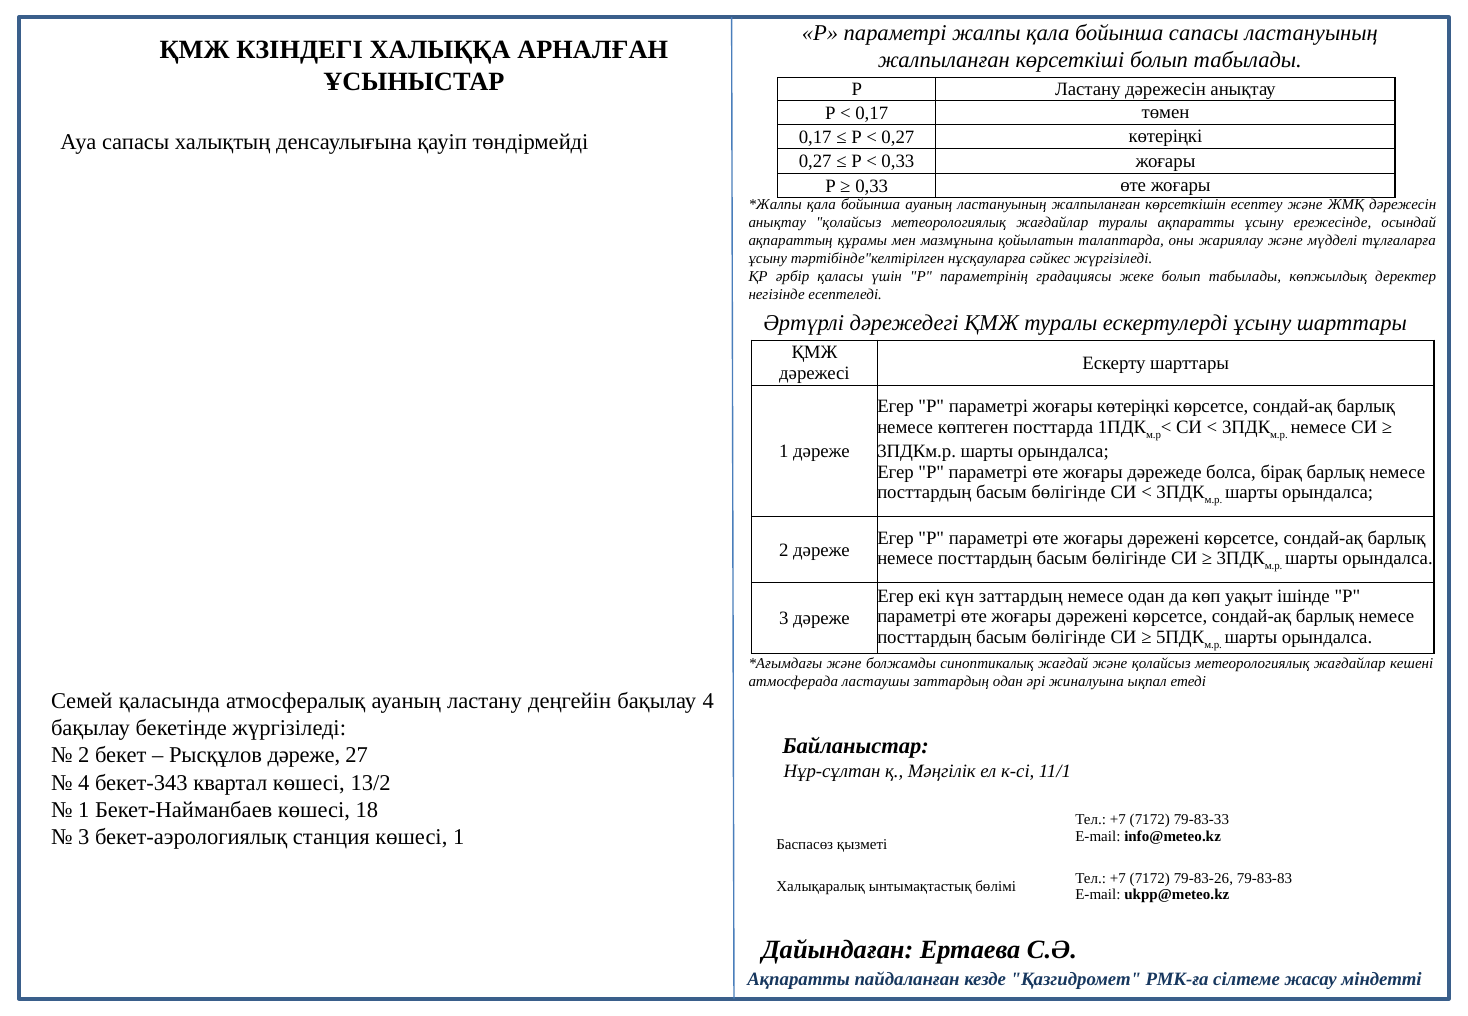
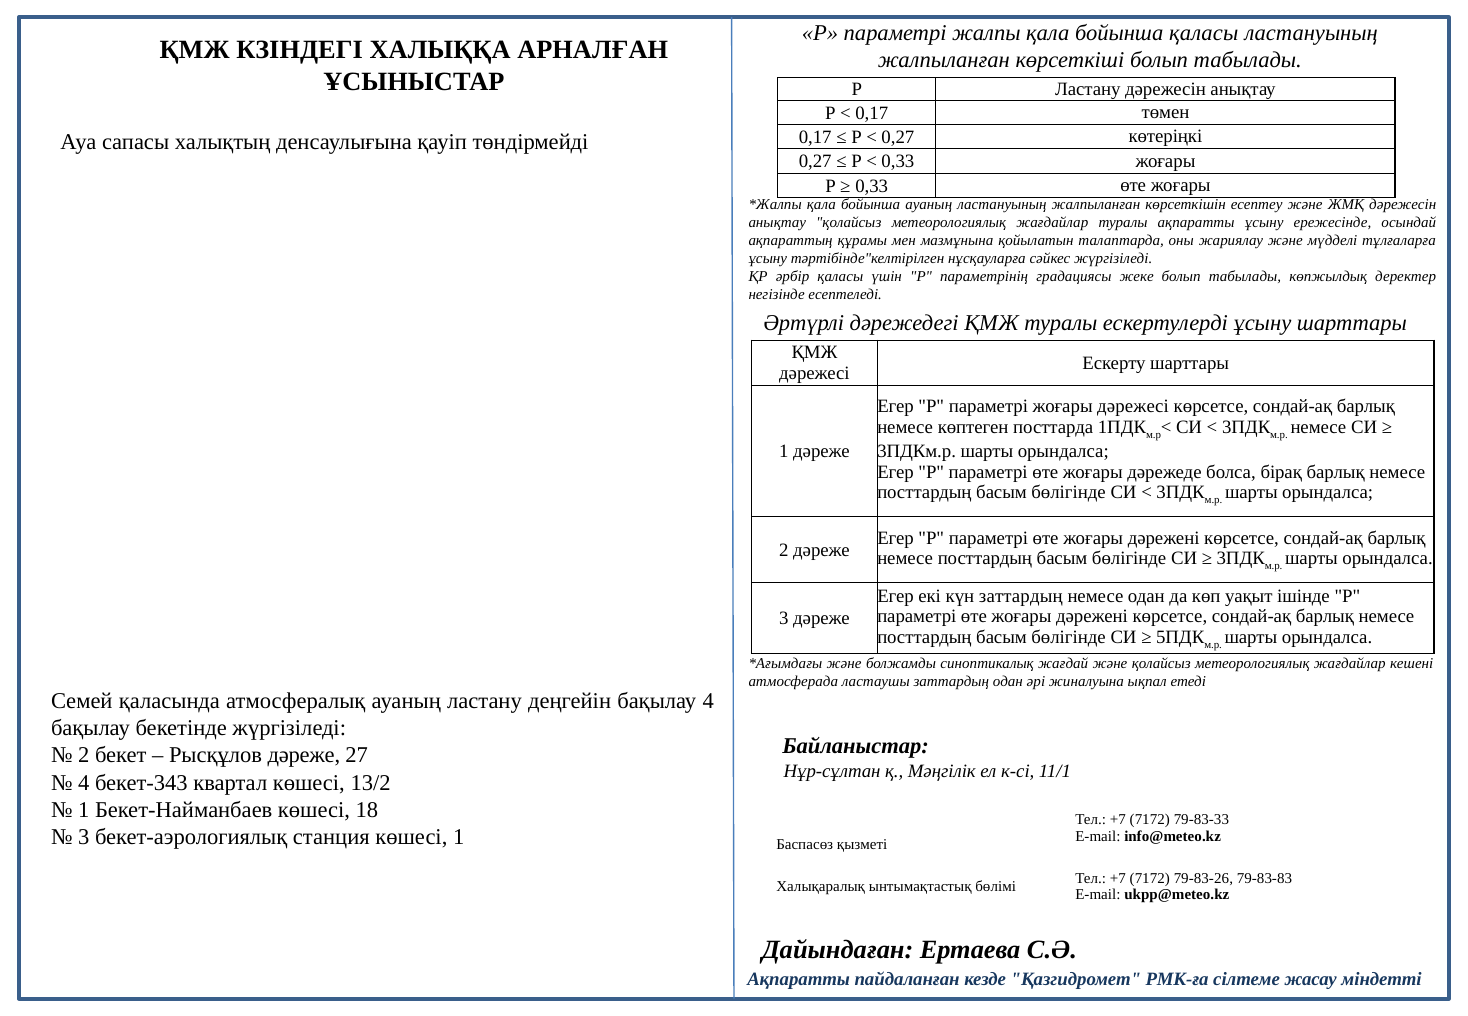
бойынша сапасы: сапасы -> қаласы (1204, 33)
жоғары көтеріңкі: көтеріңкі -> дәрежесі (1133, 407)
